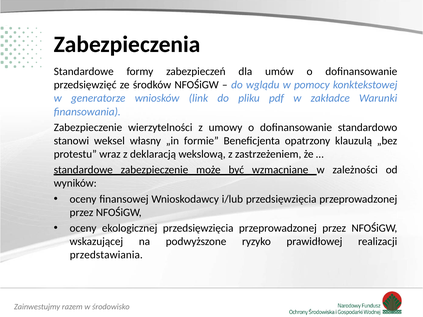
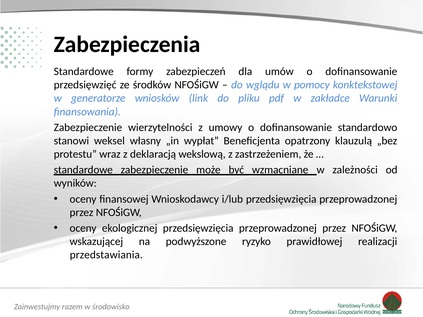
formie: formie -> wypłat (201, 141)
